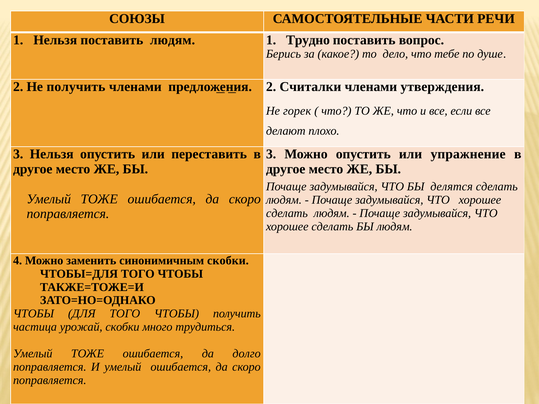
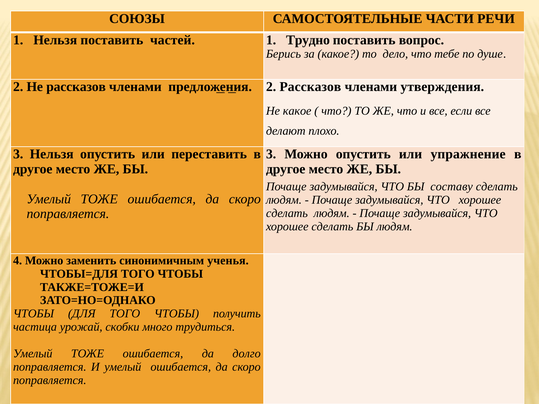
поставить людям: людям -> частей (173, 40)
Не получить: получить -> рассказов (76, 87)
2 Считалки: Считалки -> Рассказов (310, 87)
Не горек: горек -> какое (297, 111)
делятся: делятся -> составу (452, 187)
синонимичным скобки: скобки -> ученья (228, 261)
